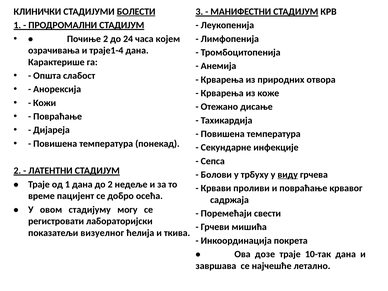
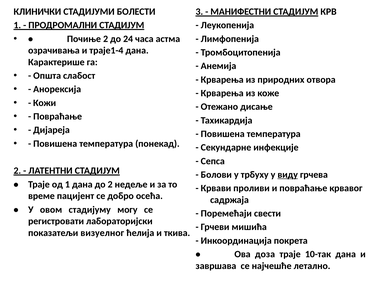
БОЛЕСТИ underline: present -> none (136, 12)
којем: којем -> астма (168, 39)
дозе: дозе -> доза (265, 254)
